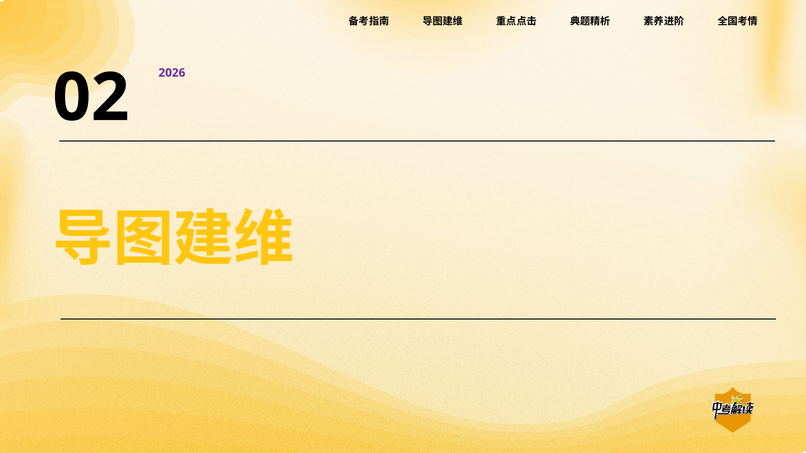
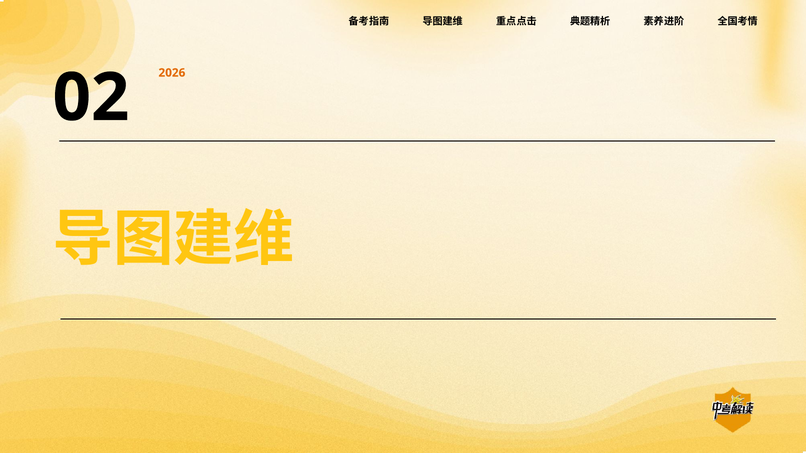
2026 colour: purple -> orange (172, 73)
